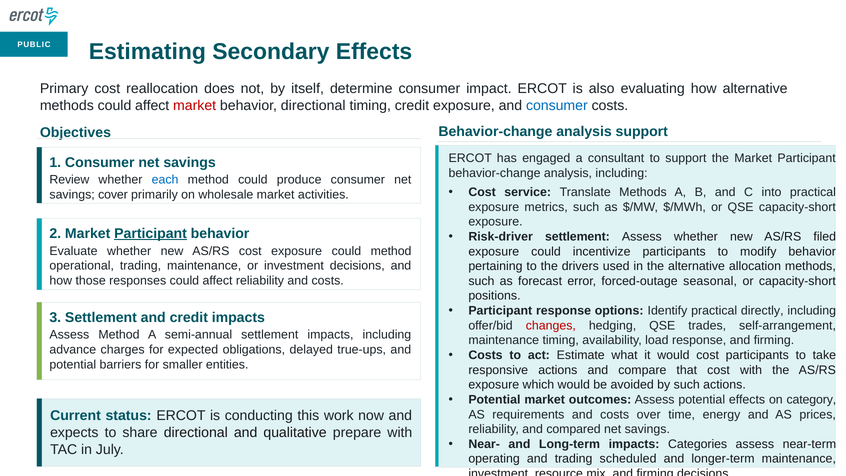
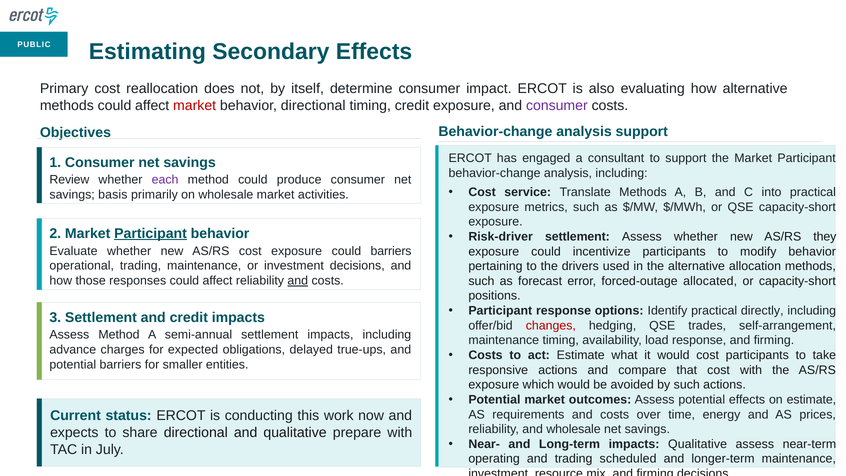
consumer colour: blue -> purple (557, 106)
each colour: blue -> purple (165, 180)
cover: cover -> basis (113, 195)
filed: filed -> they (825, 237)
could method: method -> barriers (391, 251)
and underline: none -> present (298, 281)
seasonal: seasonal -> allocated (710, 281)
on category: category -> estimate (811, 400)
and compared: compared -> wholesale (574, 429)
impacts Categories: Categories -> Qualitative (698, 444)
